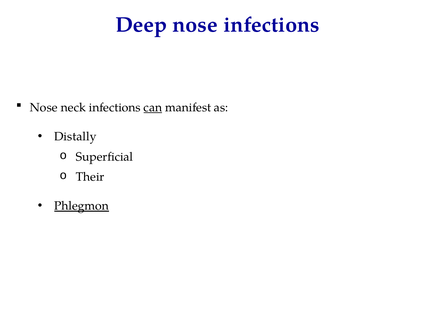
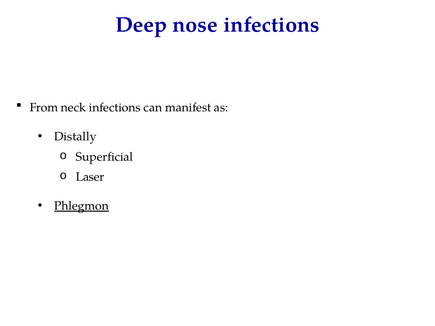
Nose: Nose -> From (44, 108)
can underline: present -> none (153, 108)
Their: Their -> Laser (90, 177)
